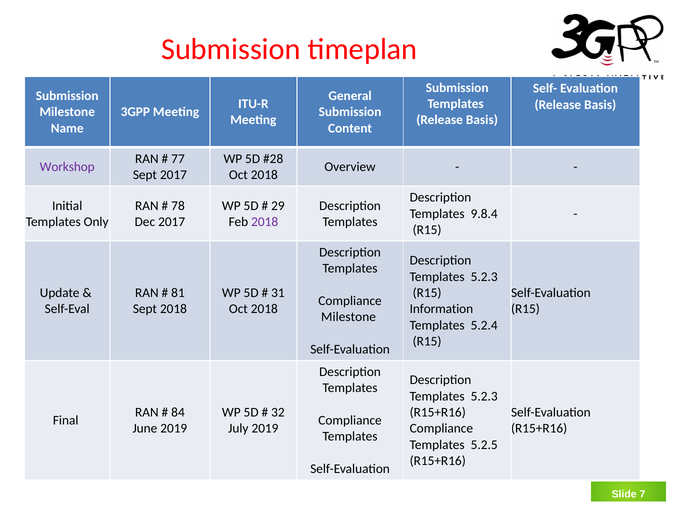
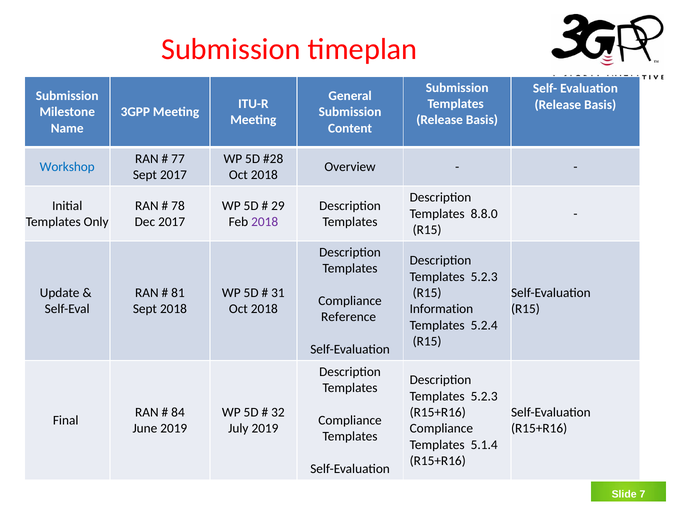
Workshop colour: purple -> blue (67, 167)
9.8.4: 9.8.4 -> 8.8.0 (484, 214)
Milestone: Milestone -> Reference (349, 317)
5.2.5: 5.2.5 -> 5.1.4 (484, 445)
